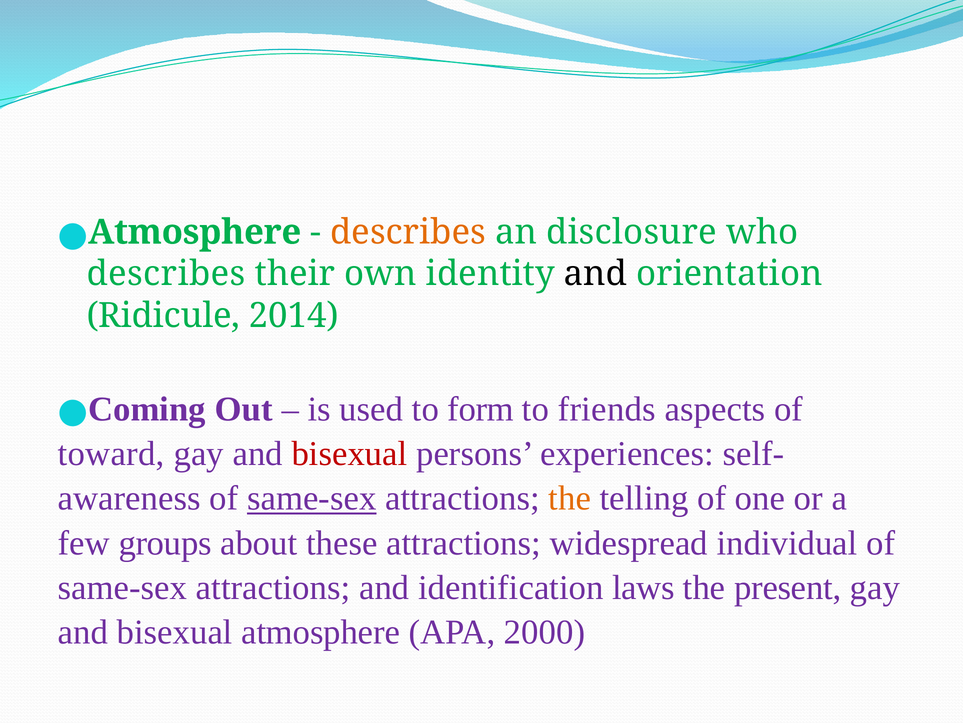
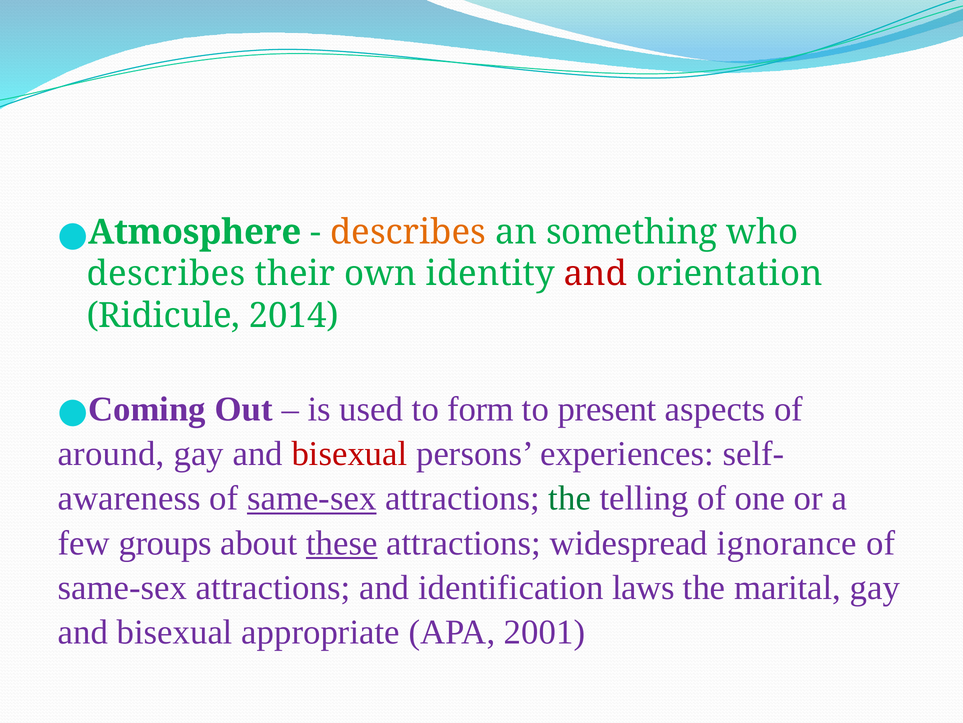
disclosure: disclosure -> something (632, 232)
and colour: black -> red (596, 274)
friends: friends -> present (607, 409)
toward: toward -> around (111, 453)
the colour: orange -> green (570, 498)
these underline: none -> present (342, 542)
individual: individual -> ignorance (787, 542)
present: present -> marital (788, 587)
bisexual atmosphere: atmosphere -> appropriate (320, 632)
2000: 2000 -> 2001 (545, 632)
